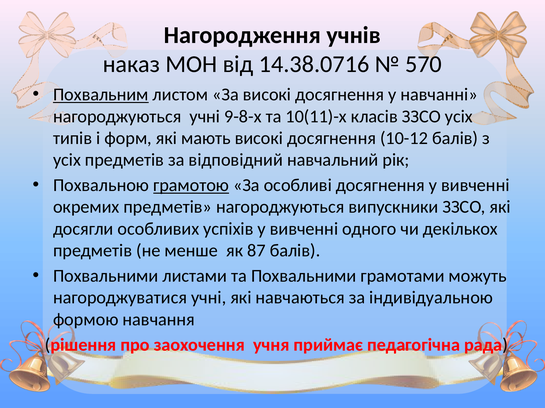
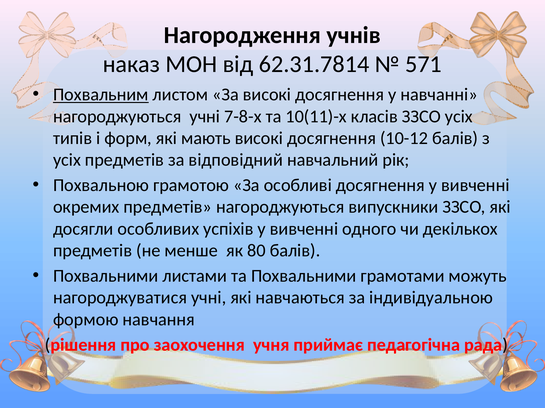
14.38.0716: 14.38.0716 -> 62.31.7814 (314, 64)
570: 570 -> 571 (424, 64)
9-8-х: 9-8-х -> 7-8-х (243, 117)
грамотою underline: present -> none (191, 186)
87: 87 -> 80 (256, 251)
